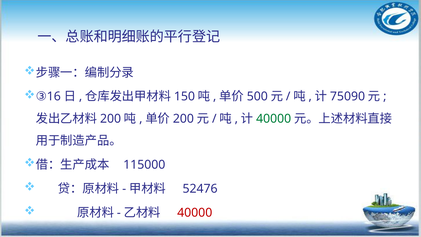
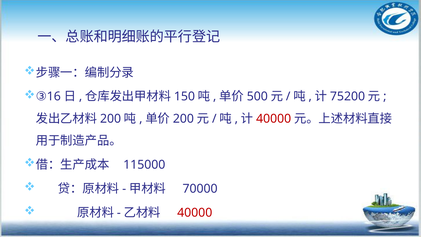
75090: 75090 -> 75200 (348, 97)
40000 colour: green -> red (274, 119)
52476: 52476 -> 70000 (200, 189)
